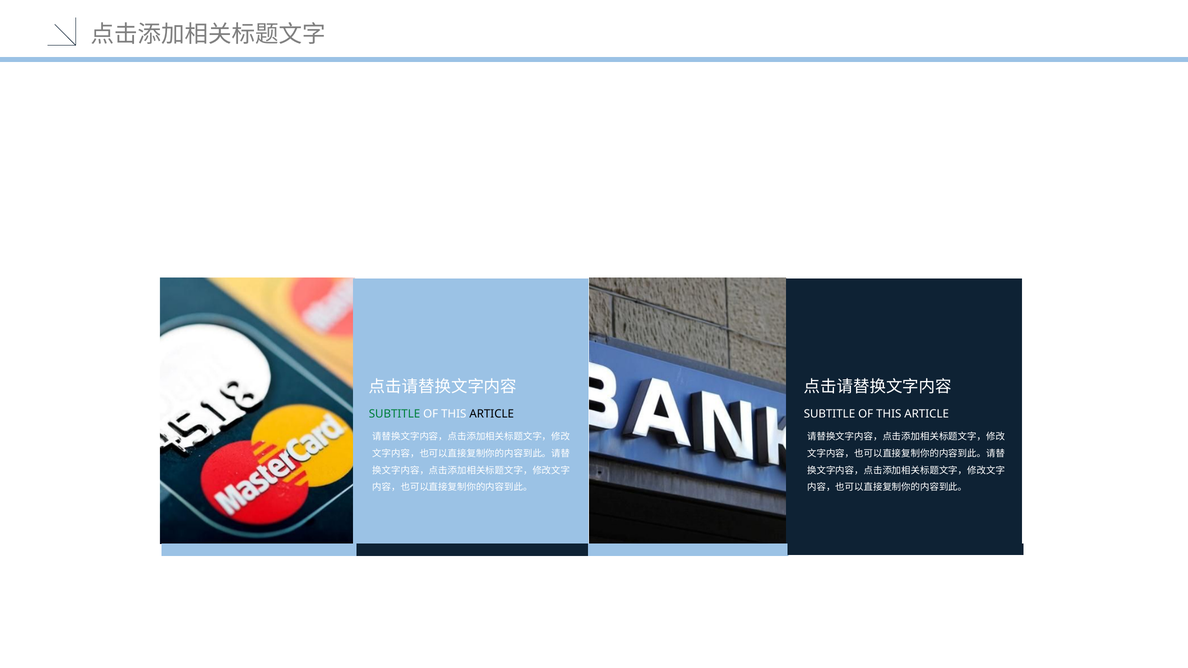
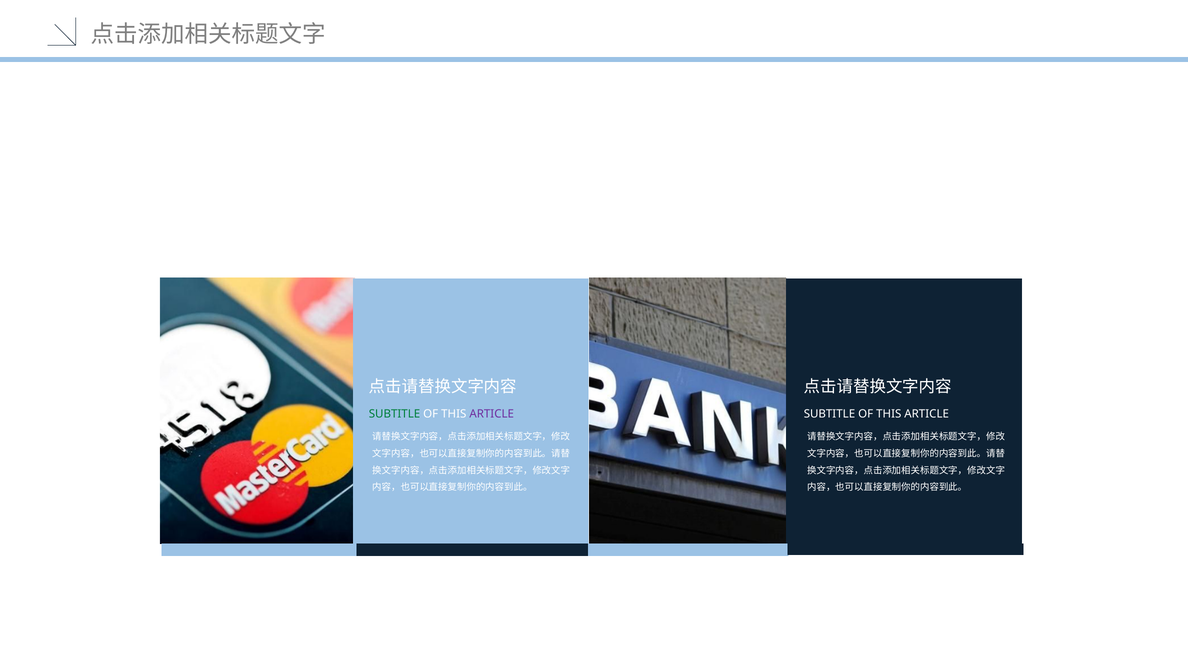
ARTICLE colour: black -> purple (492, 414)
